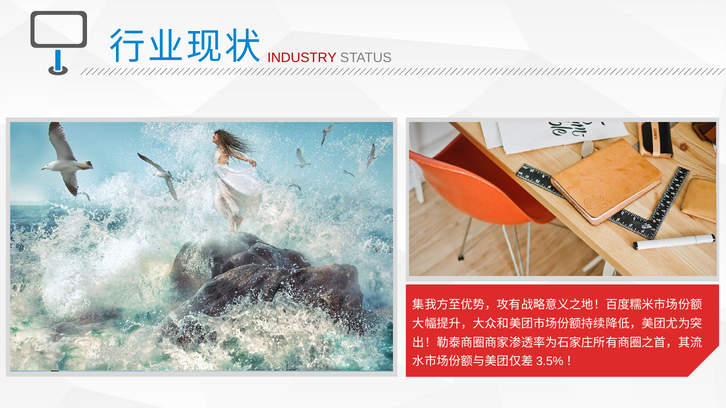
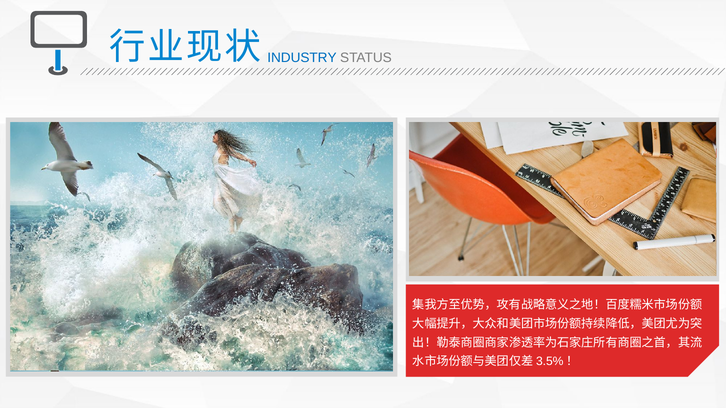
INDUSTRY colour: red -> blue (302, 58)
